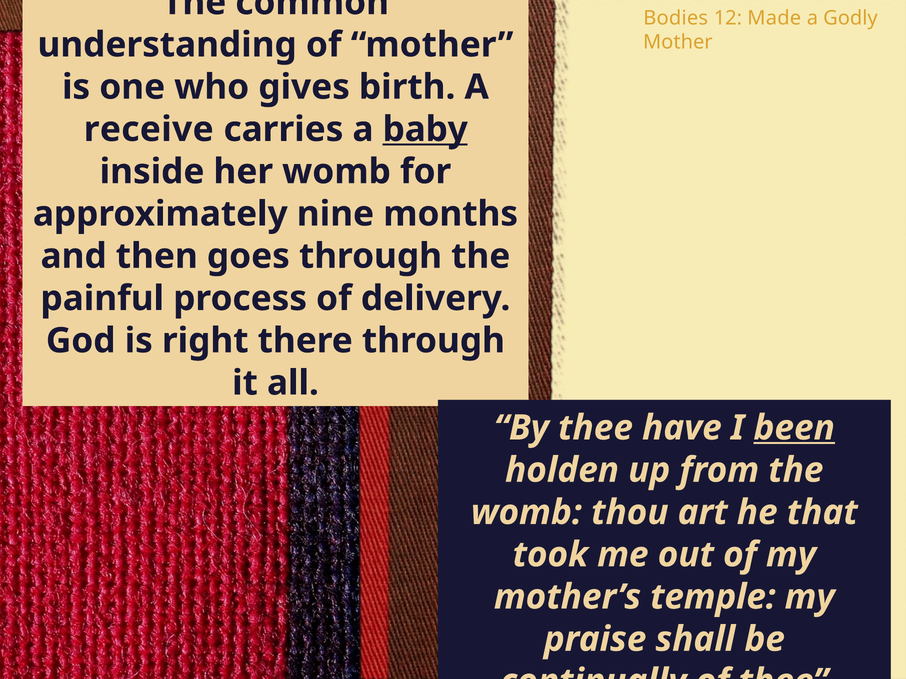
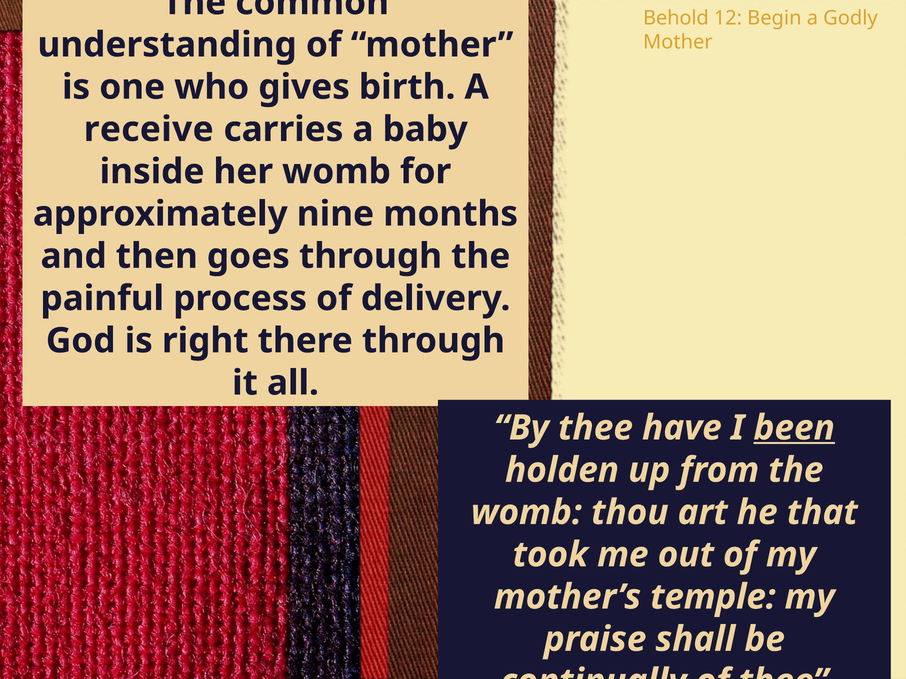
Bodies: Bodies -> Behold (676, 18)
Made: Made -> Begin (774, 18)
baby underline: present -> none (425, 129)
